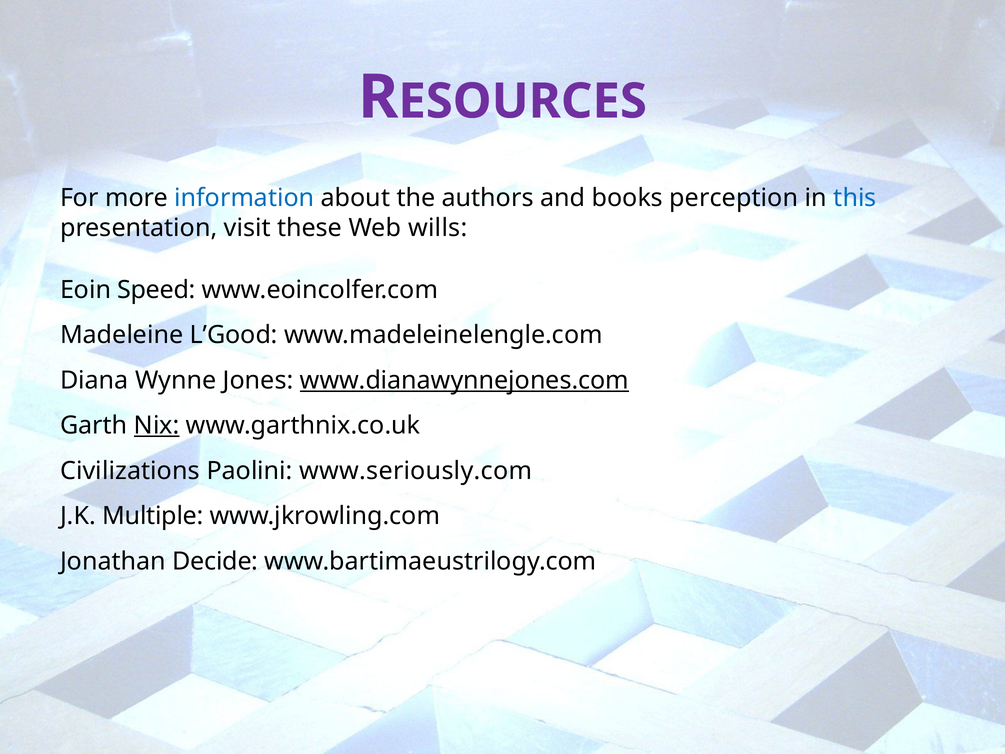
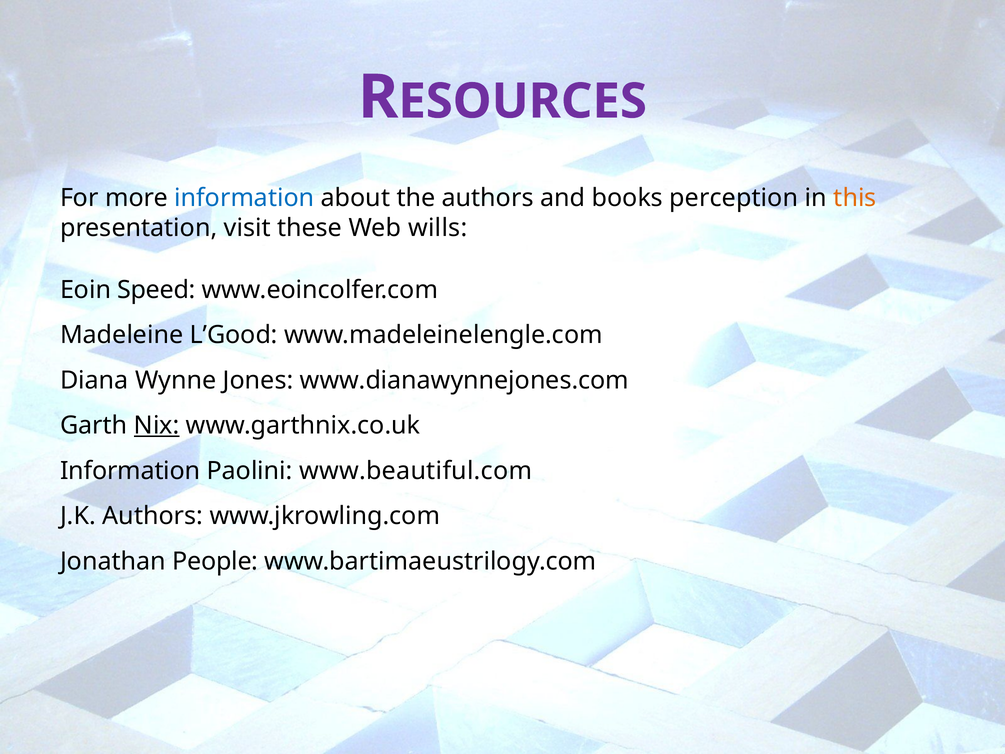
this colour: blue -> orange (855, 198)
www.dianawynnejones.com underline: present -> none (464, 380)
Civilizations: Civilizations -> Information (130, 471)
www.seriously.com: www.seriously.com -> www.beautiful.com (416, 471)
J.K Multiple: Multiple -> Authors (153, 516)
Decide: Decide -> People (215, 561)
